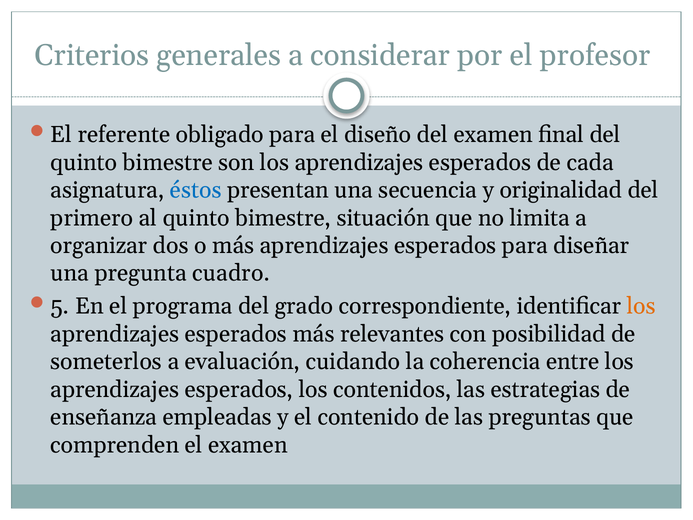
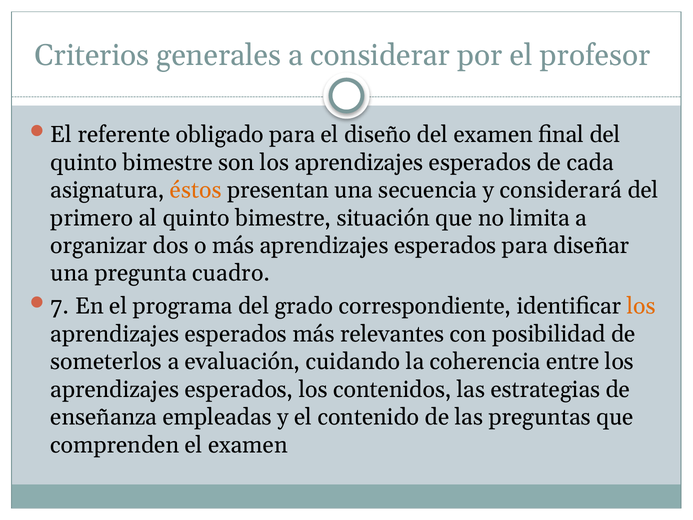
éstos colour: blue -> orange (196, 190)
originalidad: originalidad -> considerará (561, 190)
5: 5 -> 7 (60, 306)
